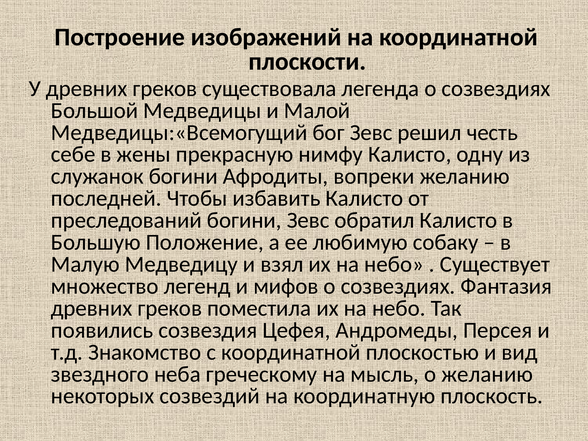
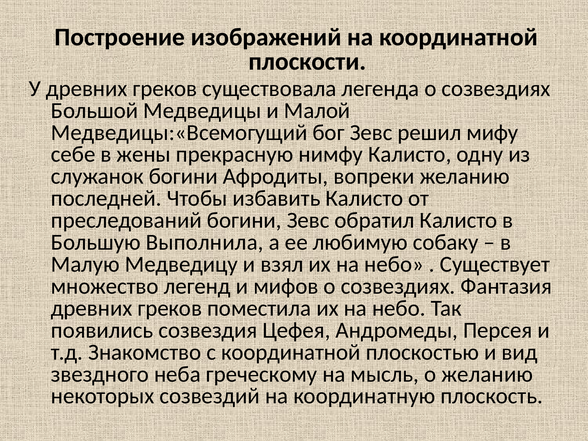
честь: честь -> мифу (492, 132)
Положение: Положение -> Выполнила (205, 242)
